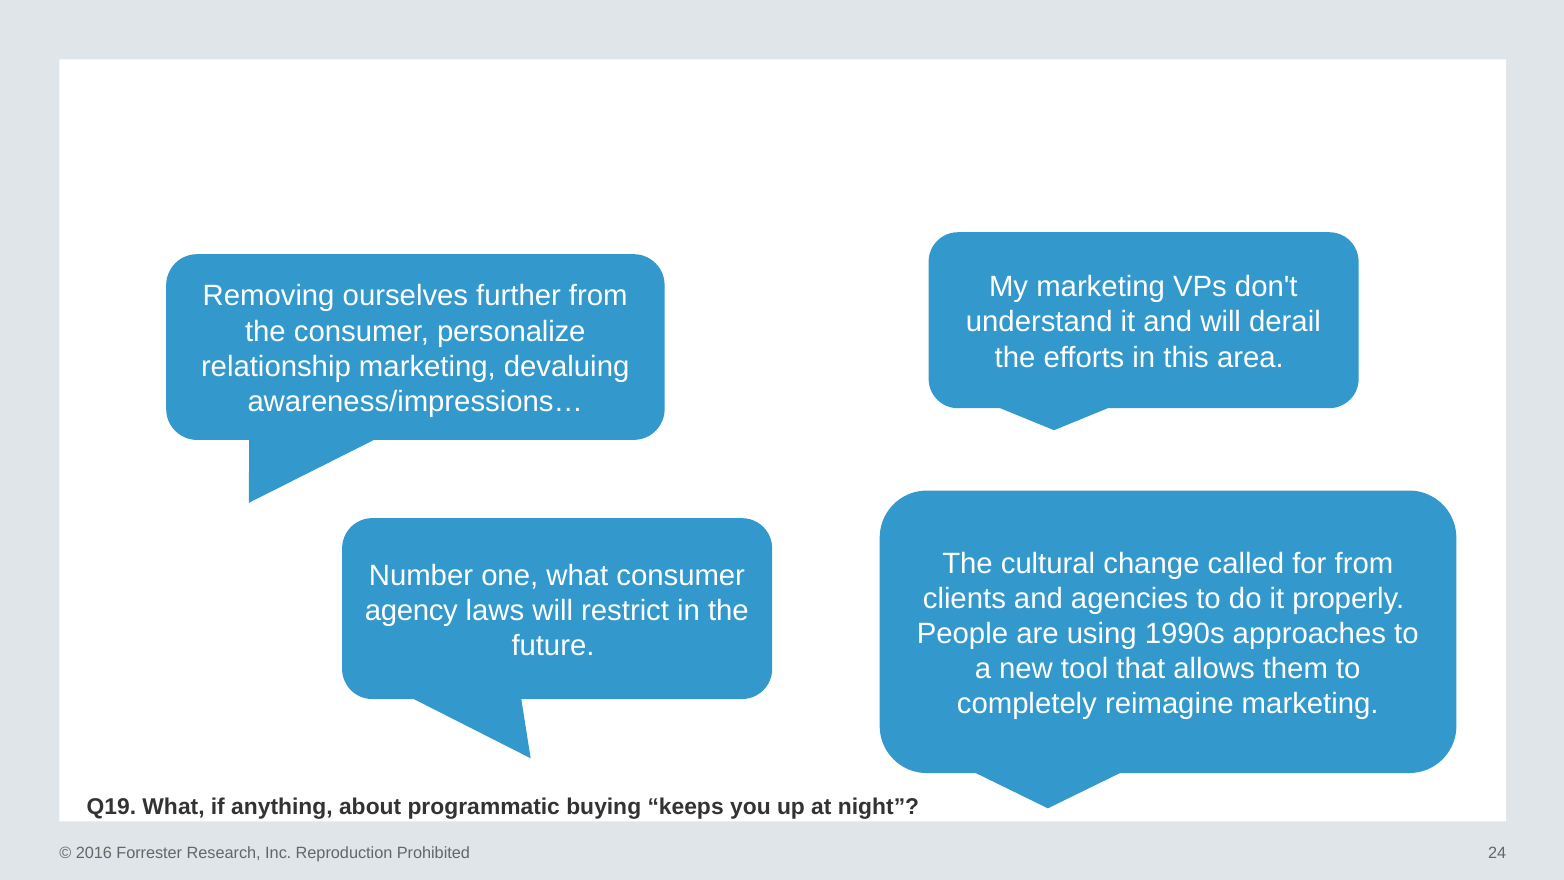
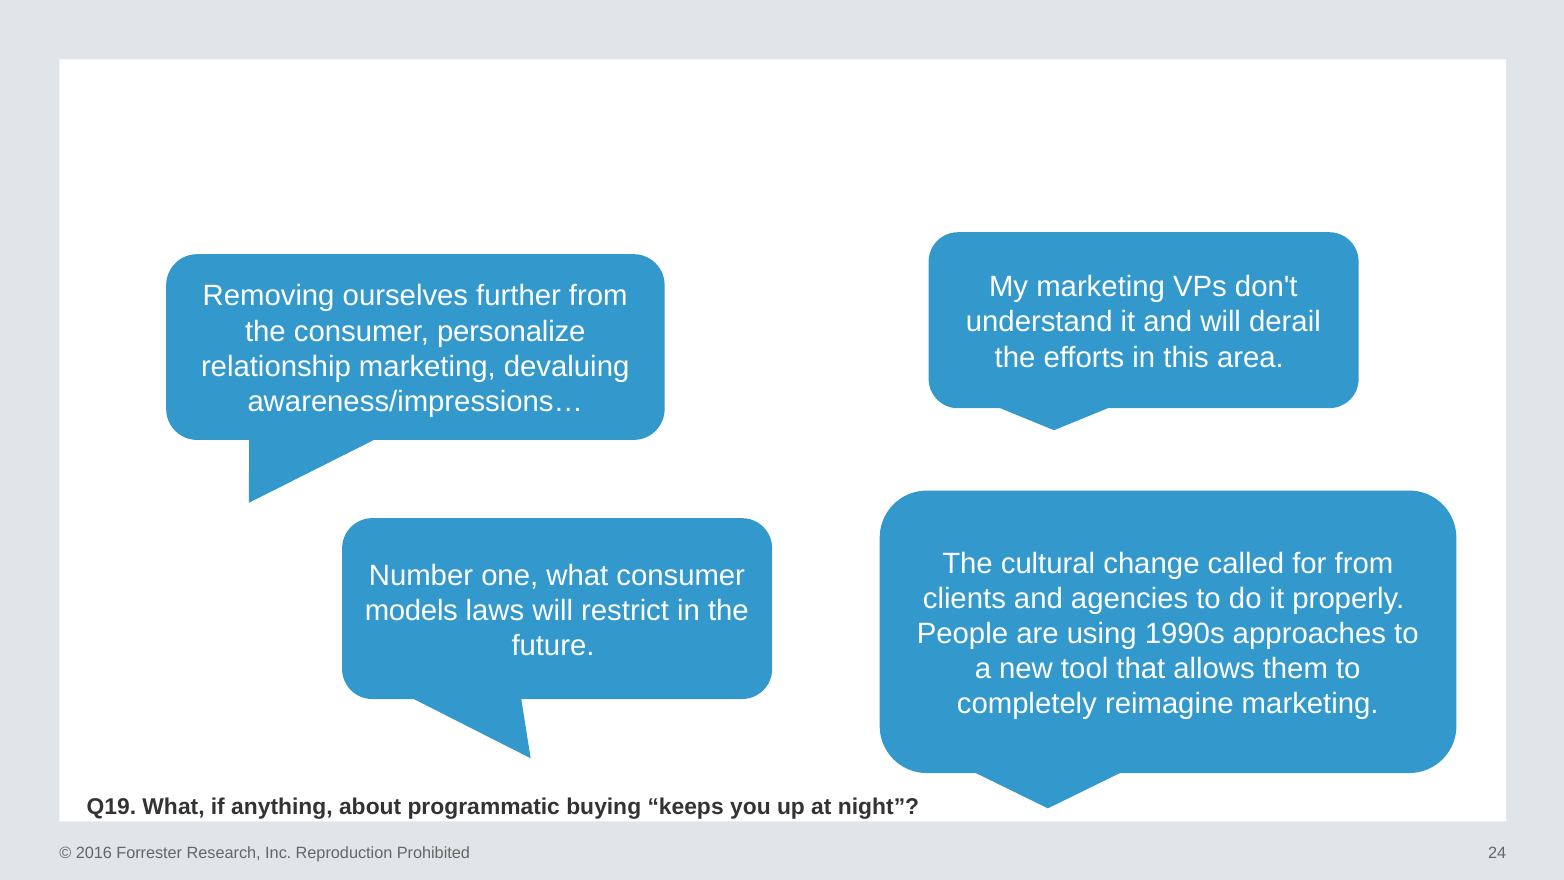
agency: agency -> models (411, 610)
